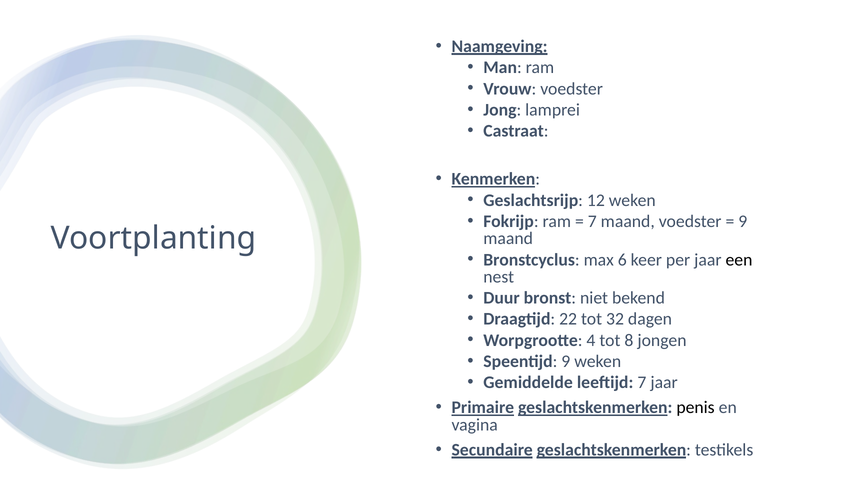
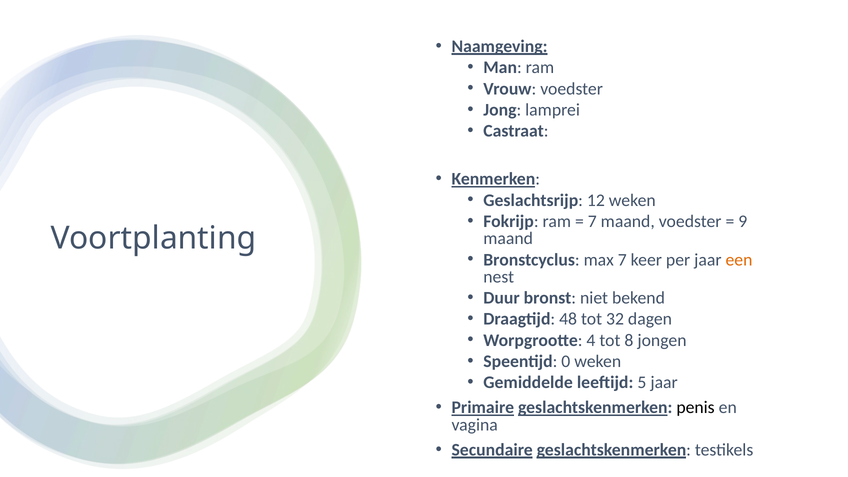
max 6: 6 -> 7 (622, 260)
een colour: black -> orange (739, 260)
22: 22 -> 48 (568, 319)
Speentijd 9: 9 -> 0 (566, 361)
leeftijd 7: 7 -> 5 (642, 383)
